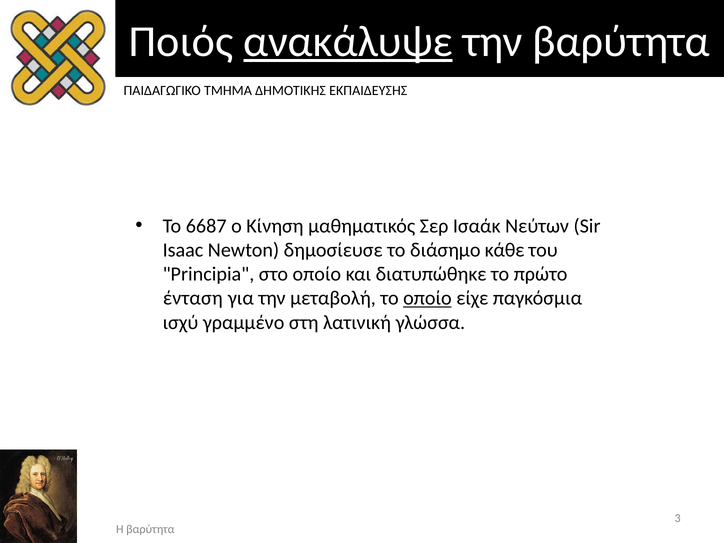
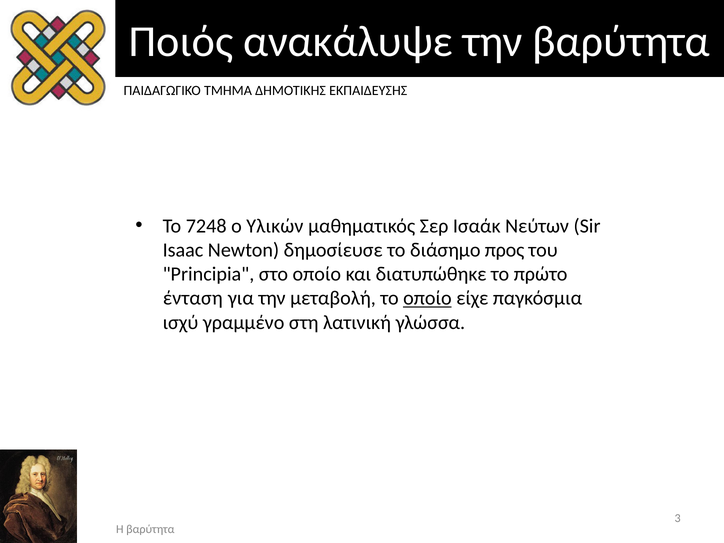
ανακάλυψε underline: present -> none (348, 42)
6687: 6687 -> 7248 (206, 226)
Κίνηση: Κίνηση -> Υλικών (275, 226)
κάθε: κάθε -> προς (505, 250)
